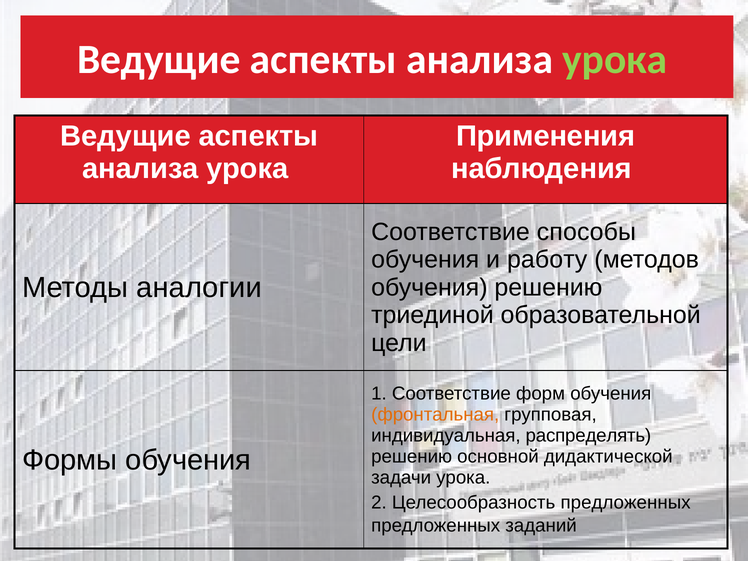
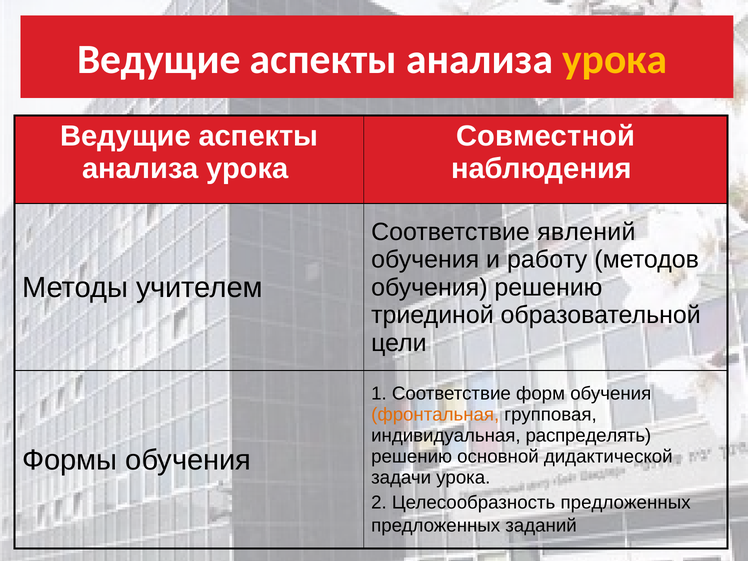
урока colour: light green -> yellow (615, 60)
Применения: Применения -> Совместной (546, 136)
способы: способы -> явлений (586, 232)
аналогии: аналогии -> учителем (199, 287)
